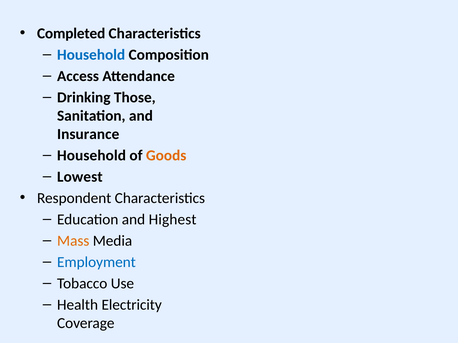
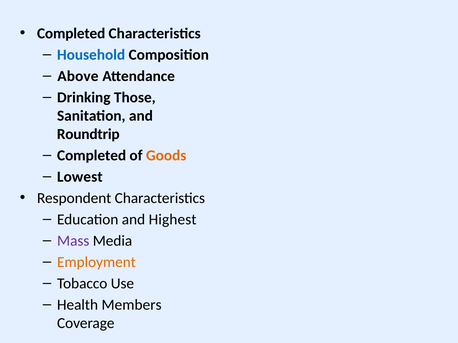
Access: Access -> Above (78, 76)
Insurance: Insurance -> Roundtrip (88, 134)
Household: Household -> Completed (92, 156)
Mass colour: orange -> purple (73, 241)
Employment colour: blue -> orange (96, 262)
Electricity: Electricity -> Members (132, 305)
